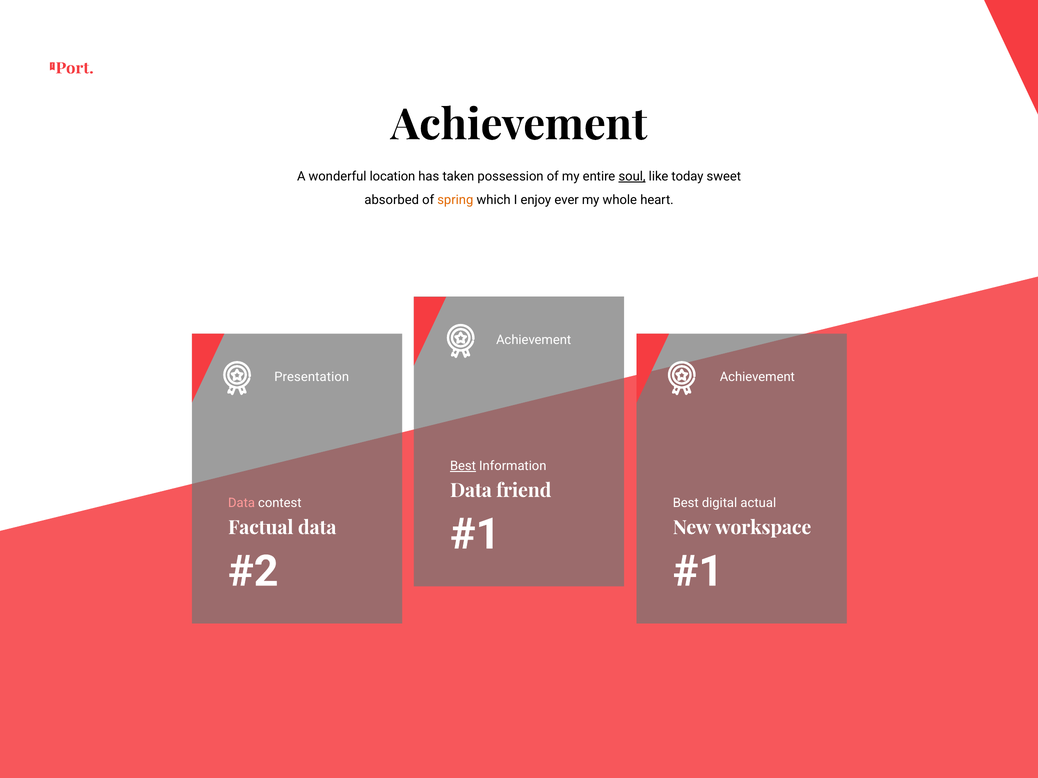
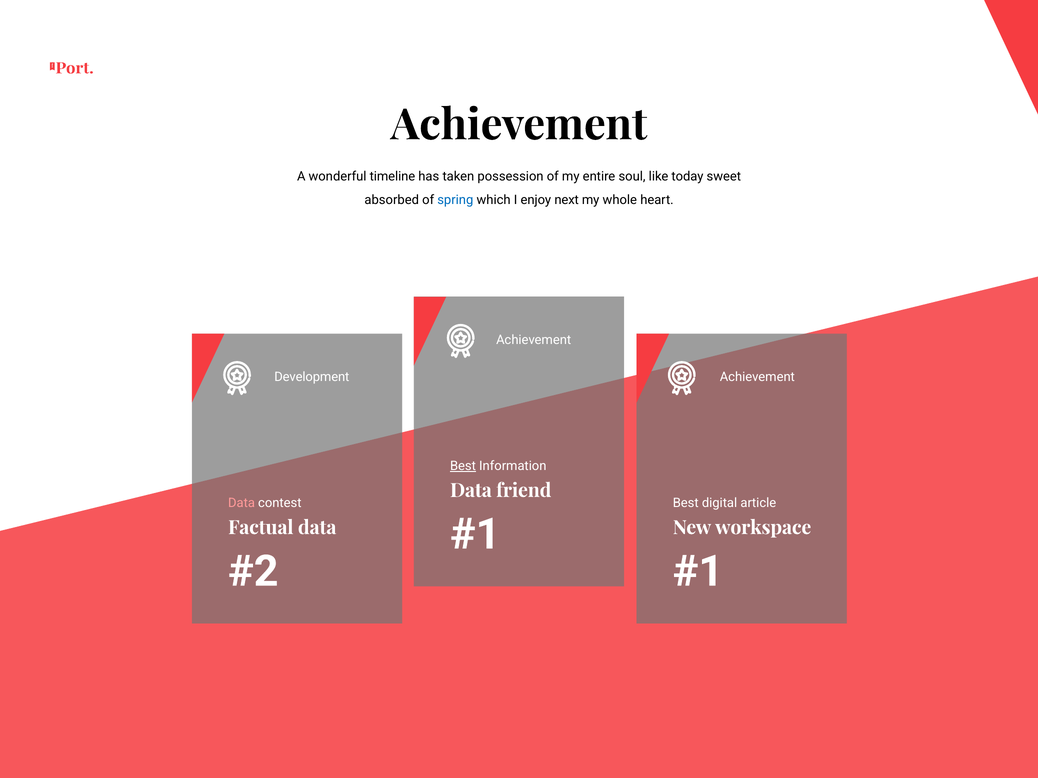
location: location -> timeline (392, 177)
soul underline: present -> none (632, 177)
spring colour: orange -> blue (455, 200)
ever: ever -> next (567, 200)
Presentation: Presentation -> Development (312, 377)
actual: actual -> article (758, 503)
